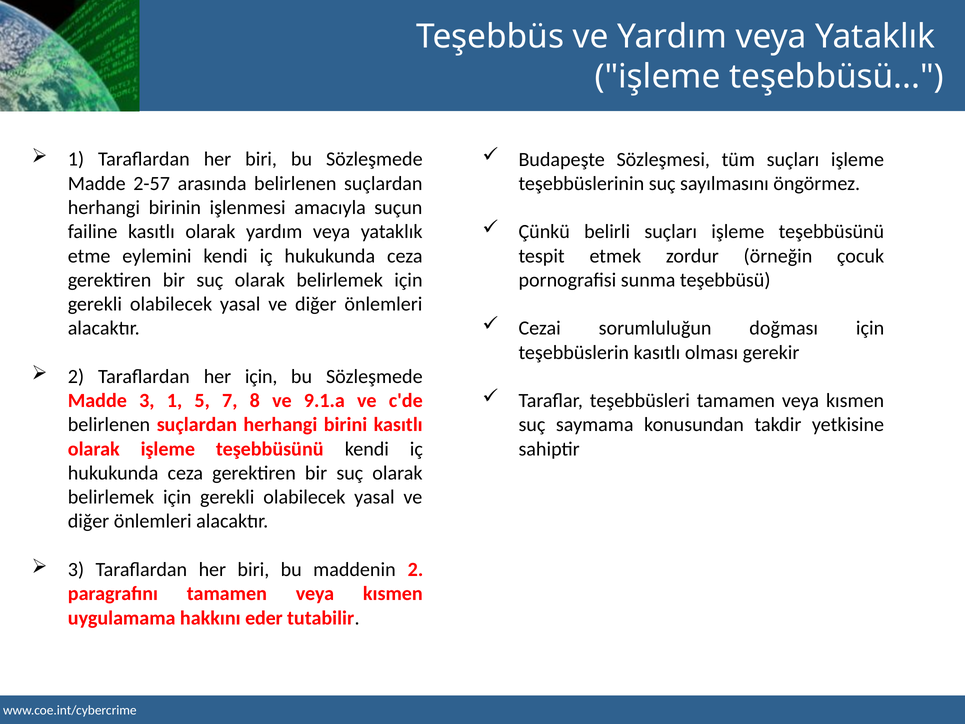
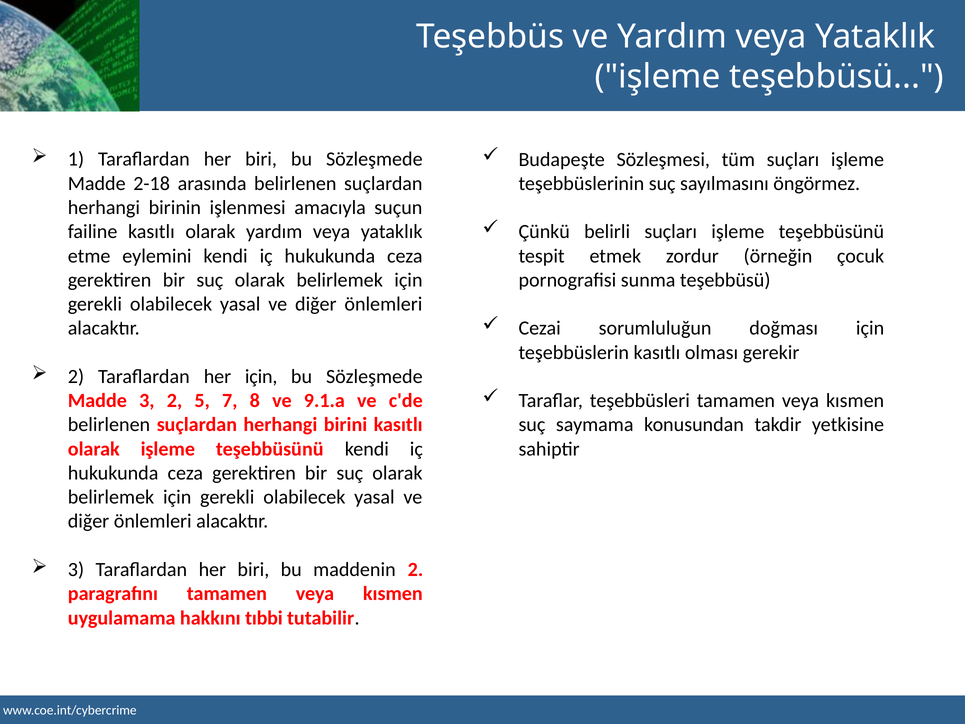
2-57: 2-57 -> 2-18 (152, 183)
3 1: 1 -> 2 (175, 401)
eder: eder -> tıbbi (264, 618)
